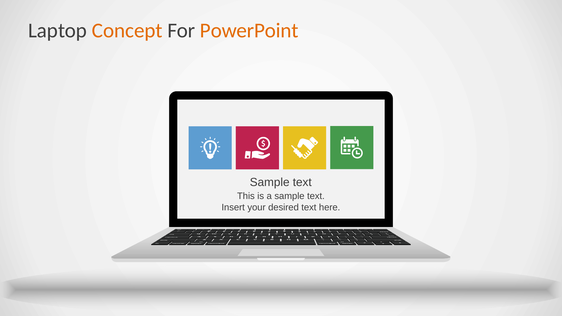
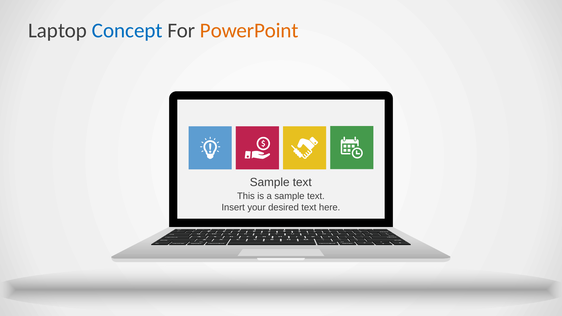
Concept colour: orange -> blue (127, 31)
